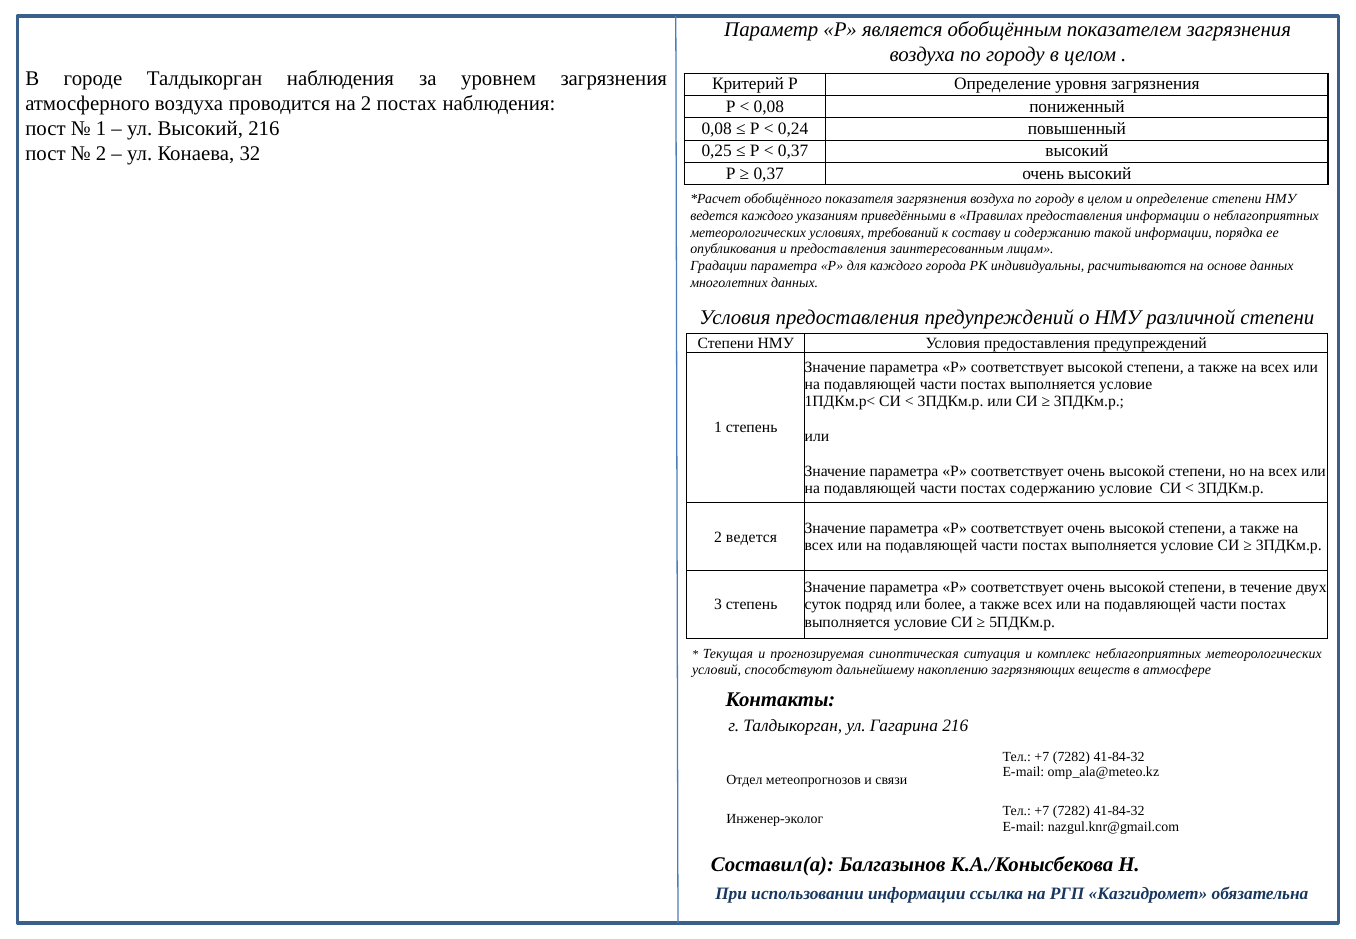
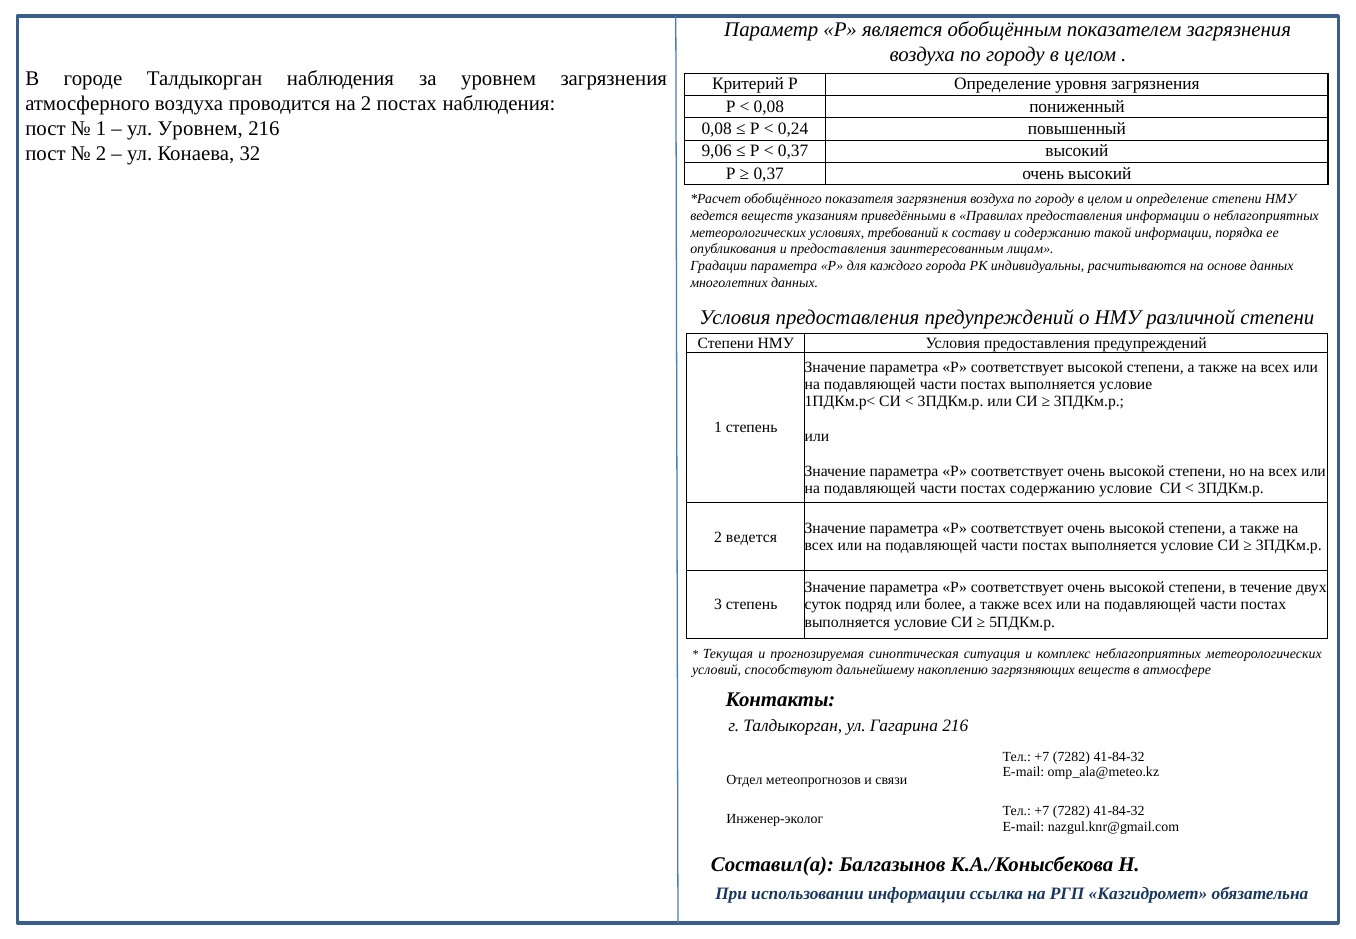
ул Высокий: Высокий -> Уровнем (200, 129)
0,25: 0,25 -> 9,06 (717, 151)
ведется каждого: каждого -> веществ (767, 216)
